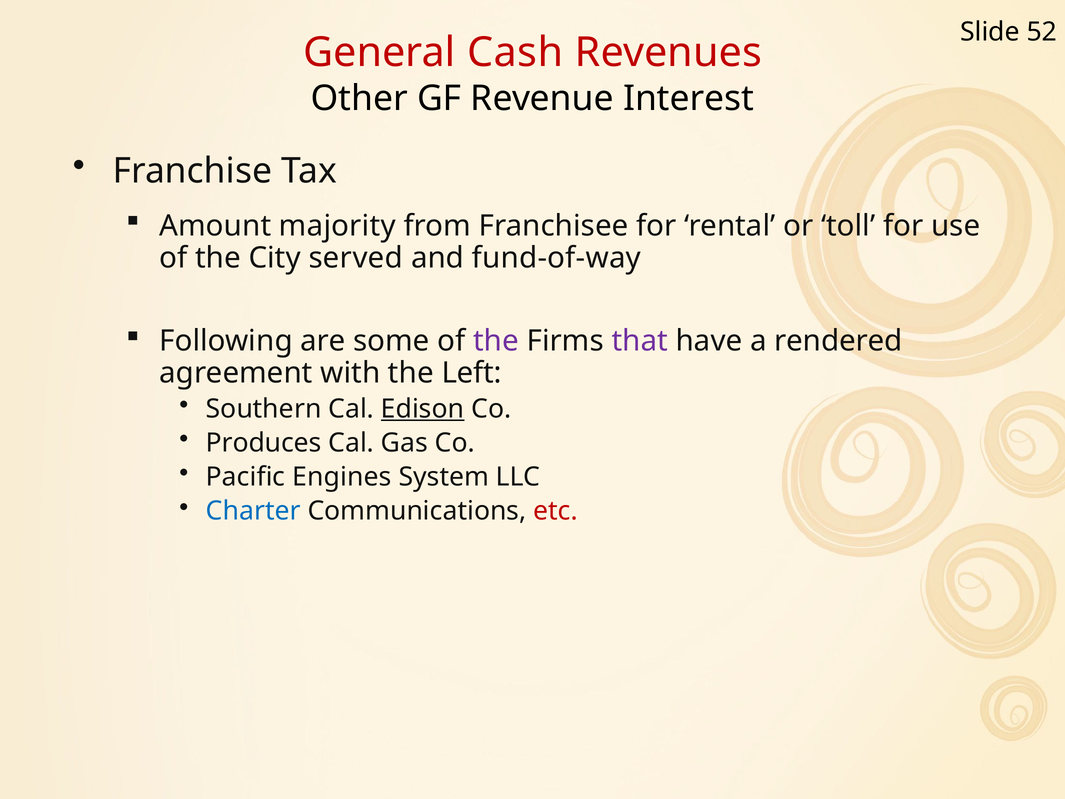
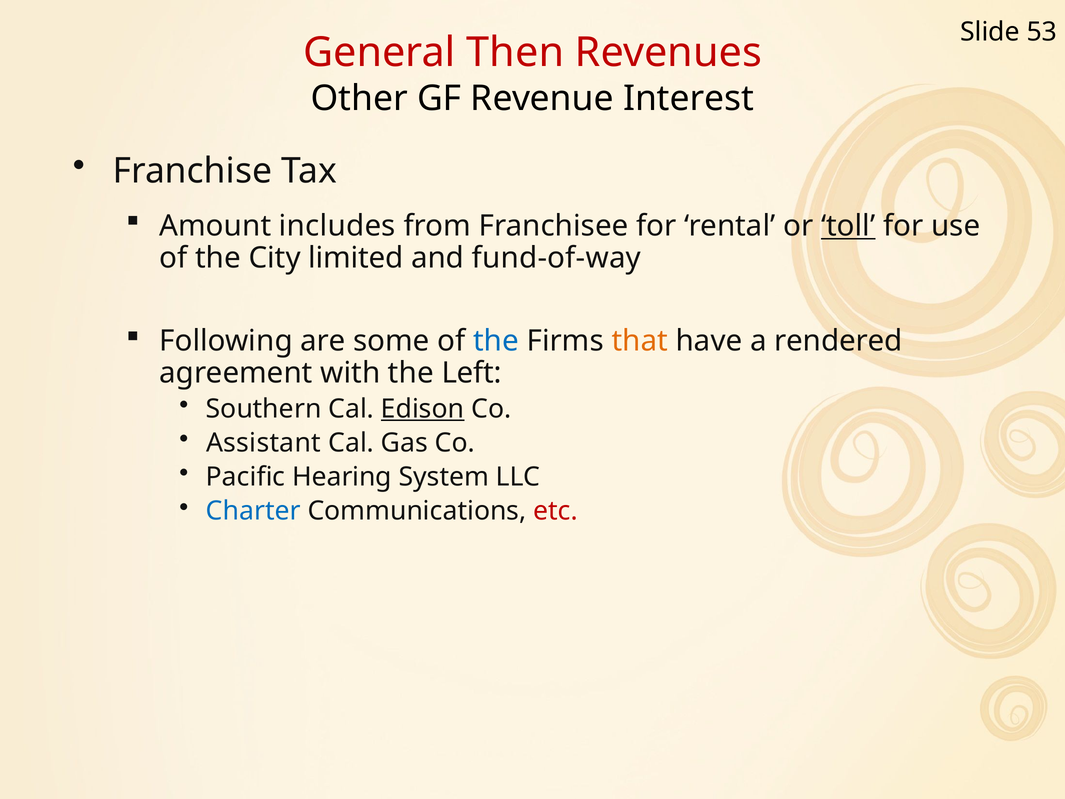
52: 52 -> 53 (1042, 32)
Cash: Cash -> Then (515, 53)
majority: majority -> includes (337, 226)
toll underline: none -> present (848, 226)
served: served -> limited (356, 258)
the colour: purple -> blue (496, 341)
that colour: purple -> orange (640, 341)
Produces: Produces -> Assistant (264, 443)
Engines: Engines -> Hearing (342, 477)
